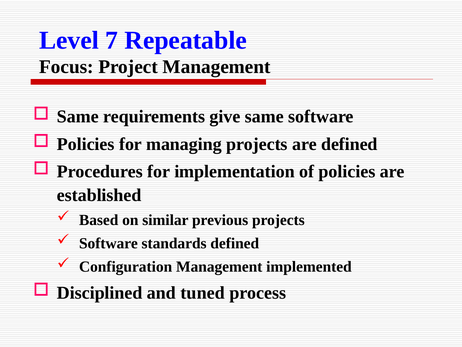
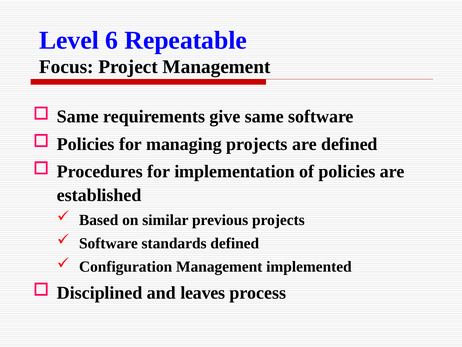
7: 7 -> 6 (112, 40)
tuned: tuned -> leaves (203, 292)
